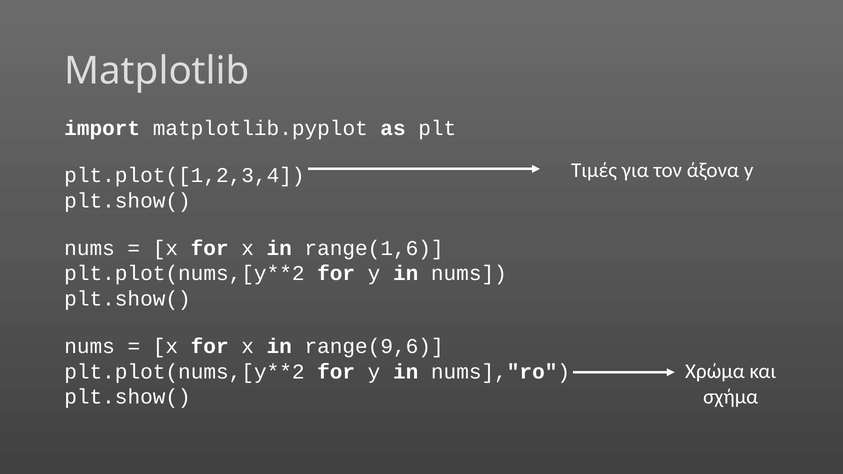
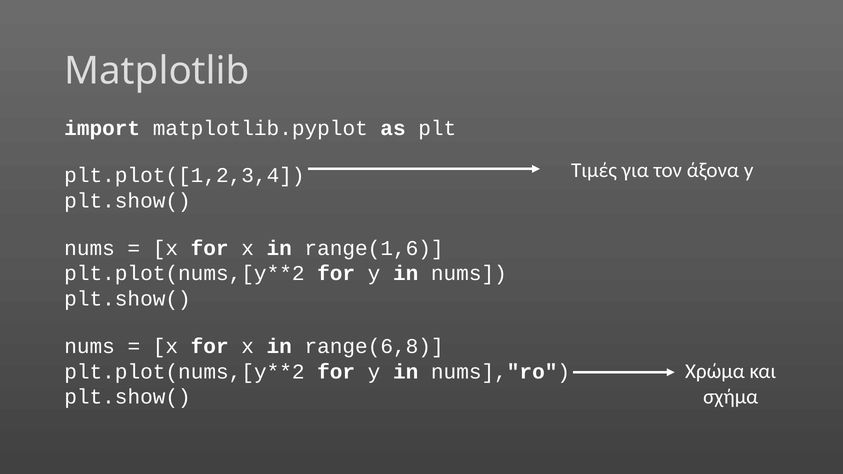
range(9,6: range(9,6 -> range(6,8 (374, 347)
